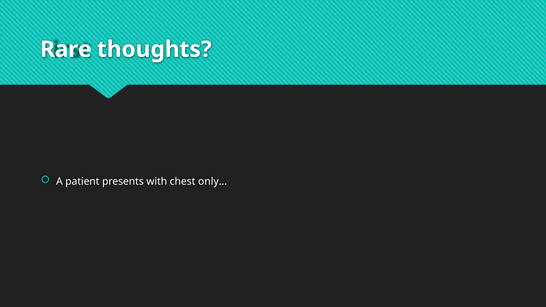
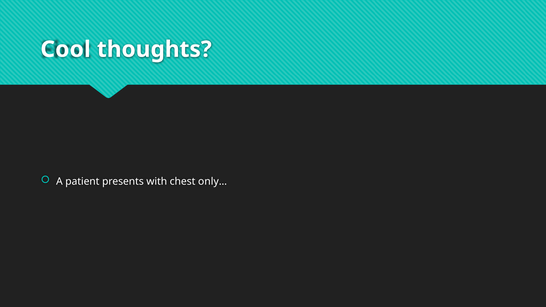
Rare: Rare -> Cool (66, 49)
